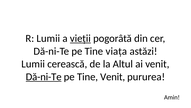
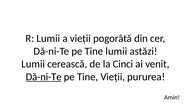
vieții underline: present -> none (80, 38)
Tine viața: viața -> lumii (116, 51)
Altul: Altul -> Cinci (123, 64)
Tine Venit: Venit -> Vieții (113, 76)
